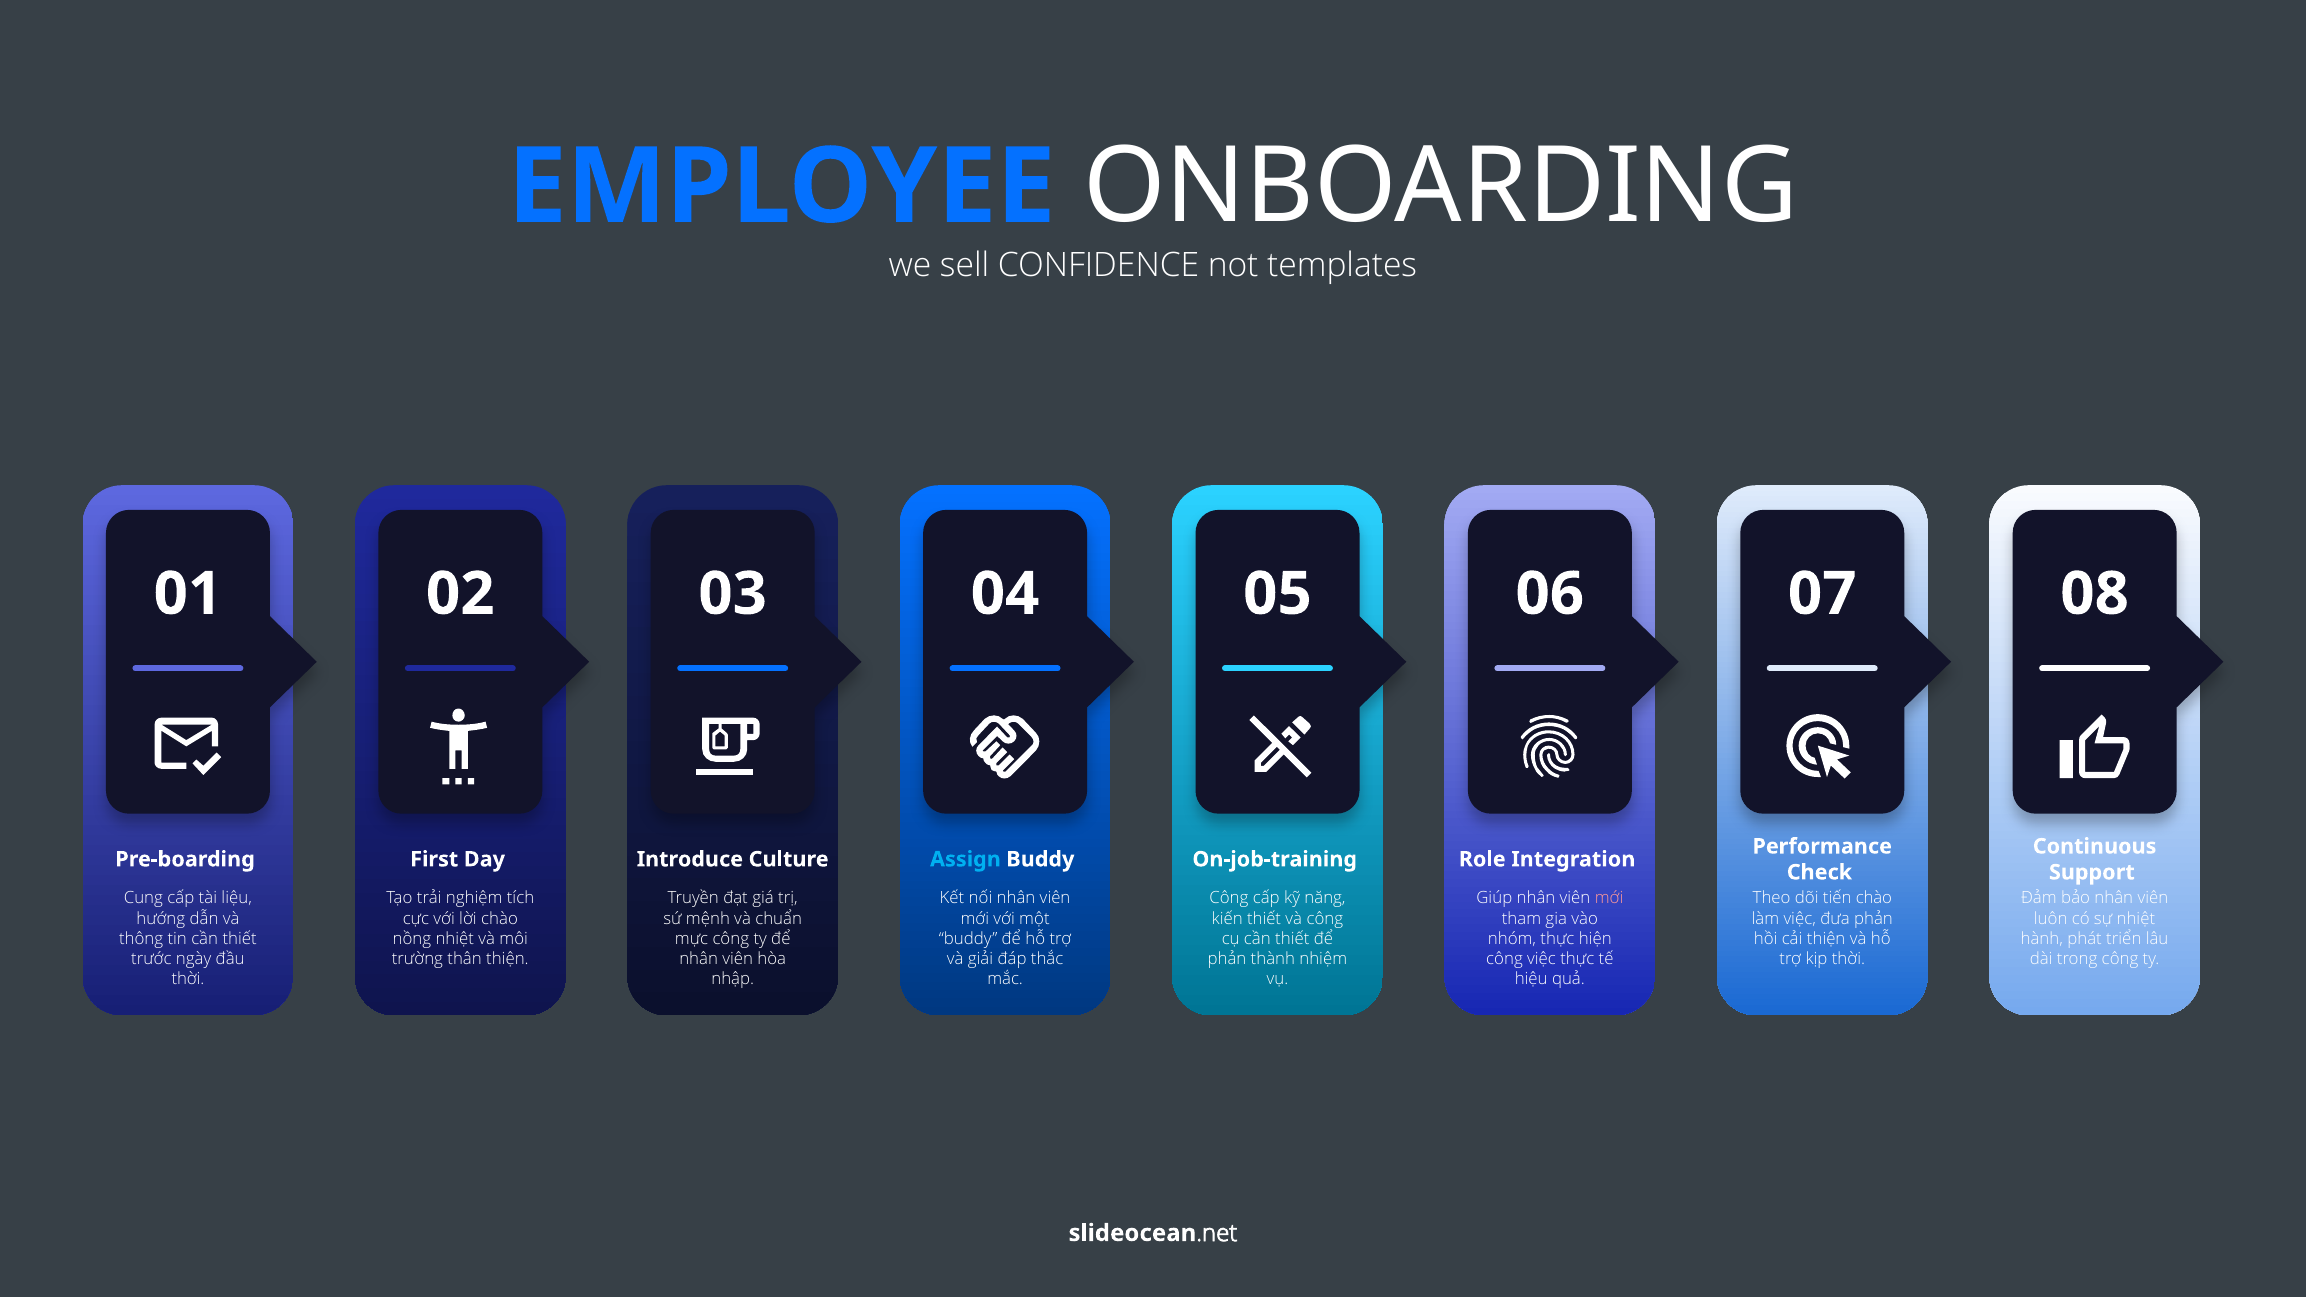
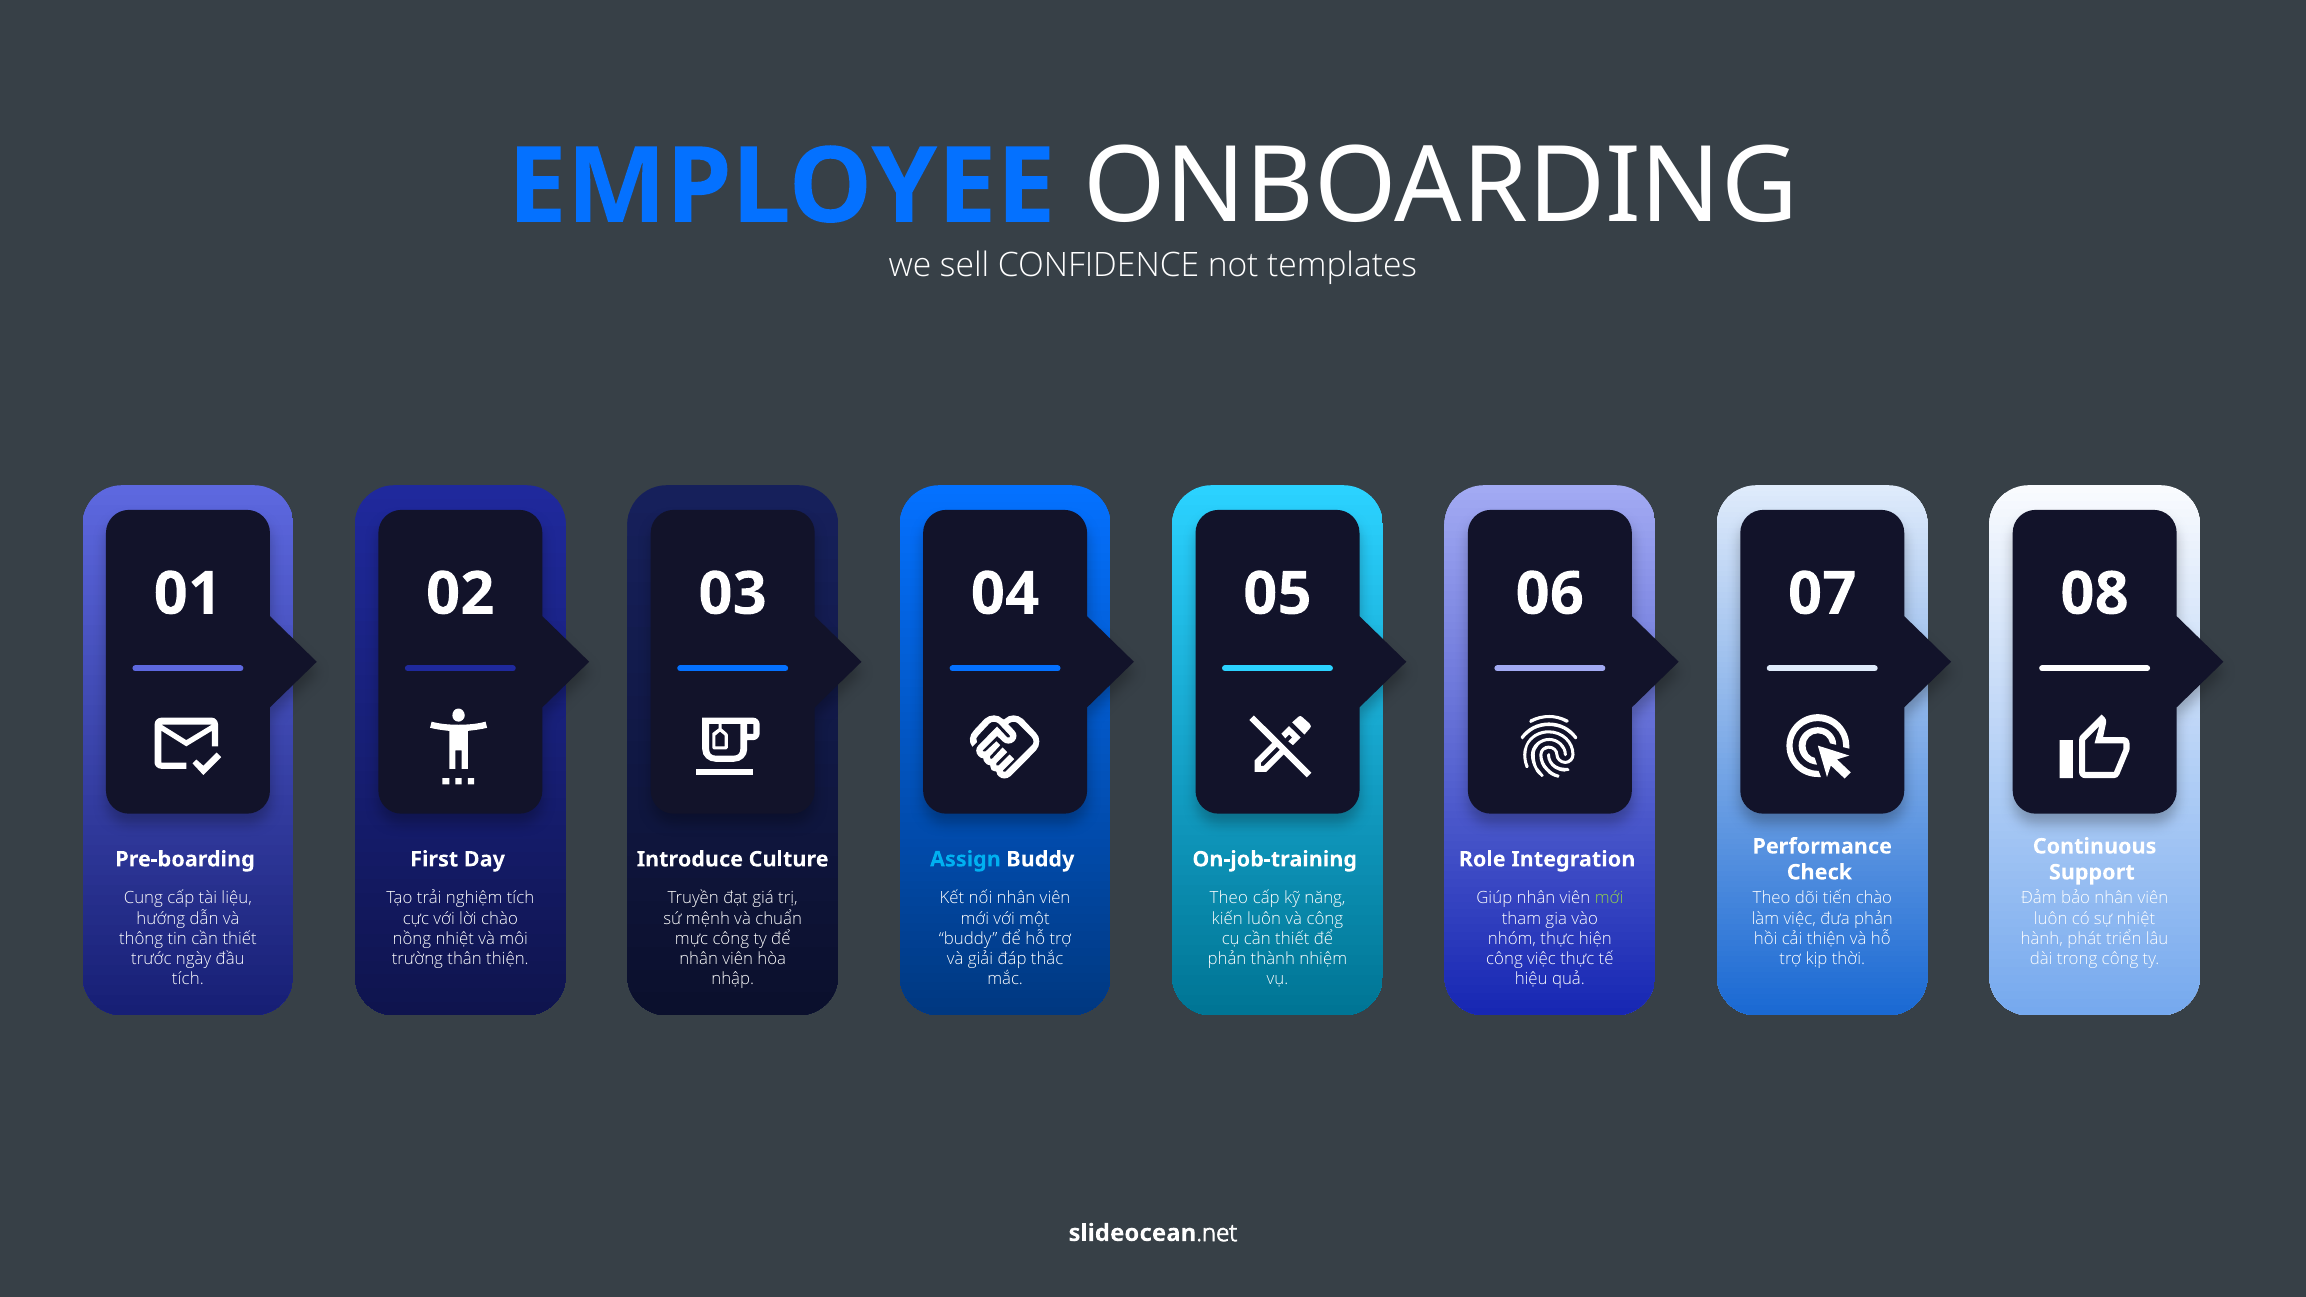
Công: Công -> Theo (1229, 898)
mới colour: pink -> light green (1609, 898)
kiến thiết: thiết -> luôn (1264, 919)
thời: thời -> tích (188, 979)
